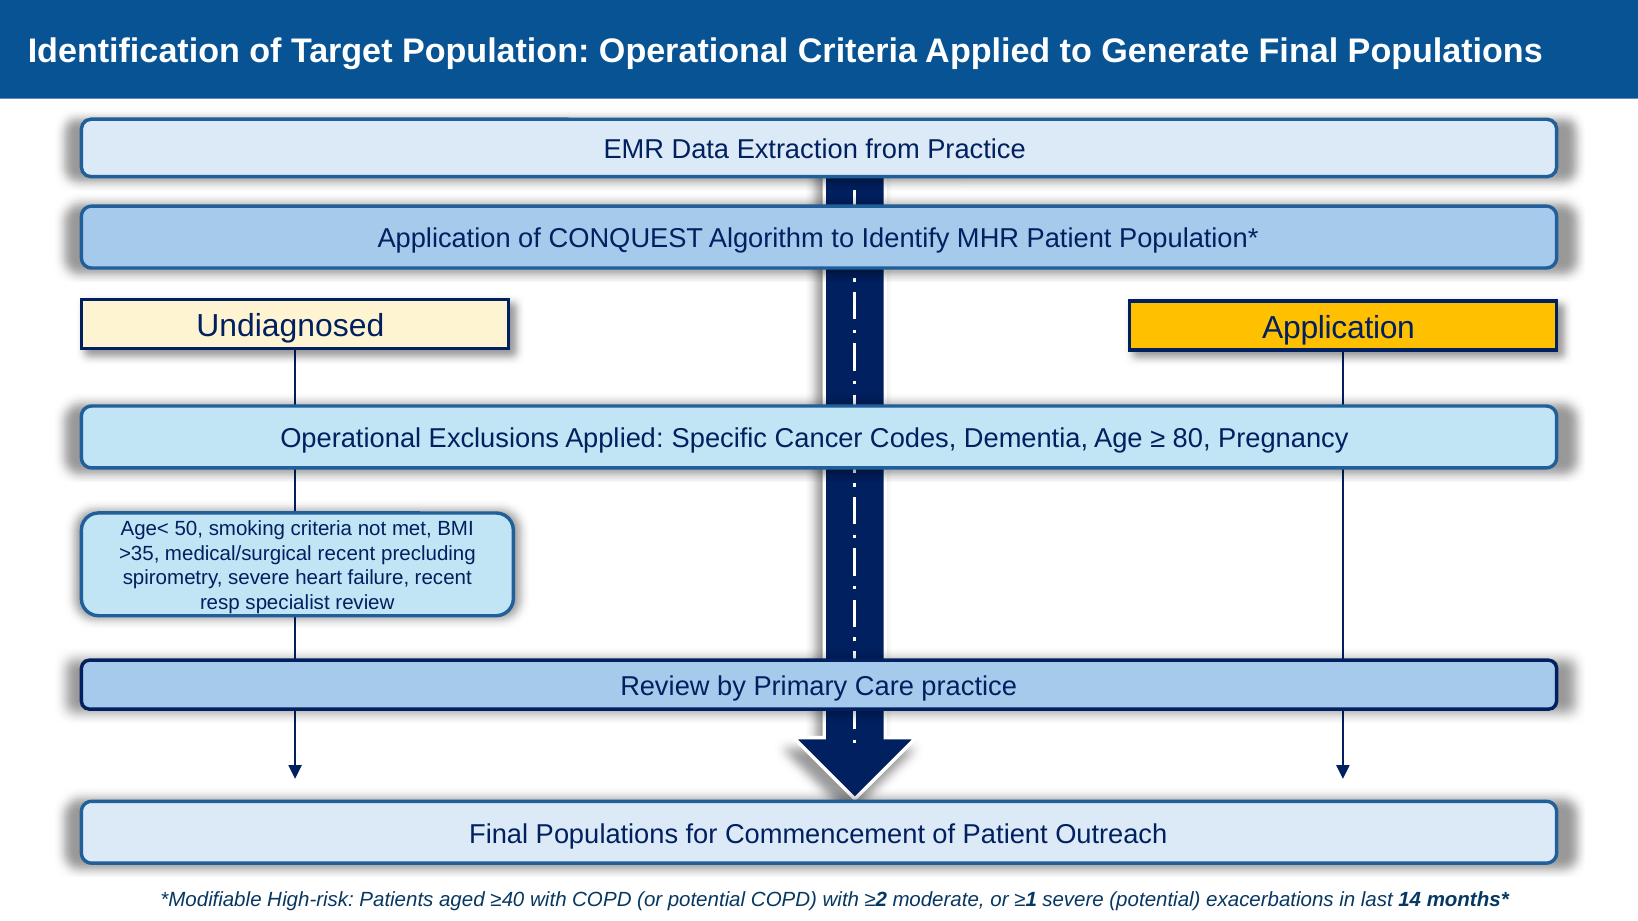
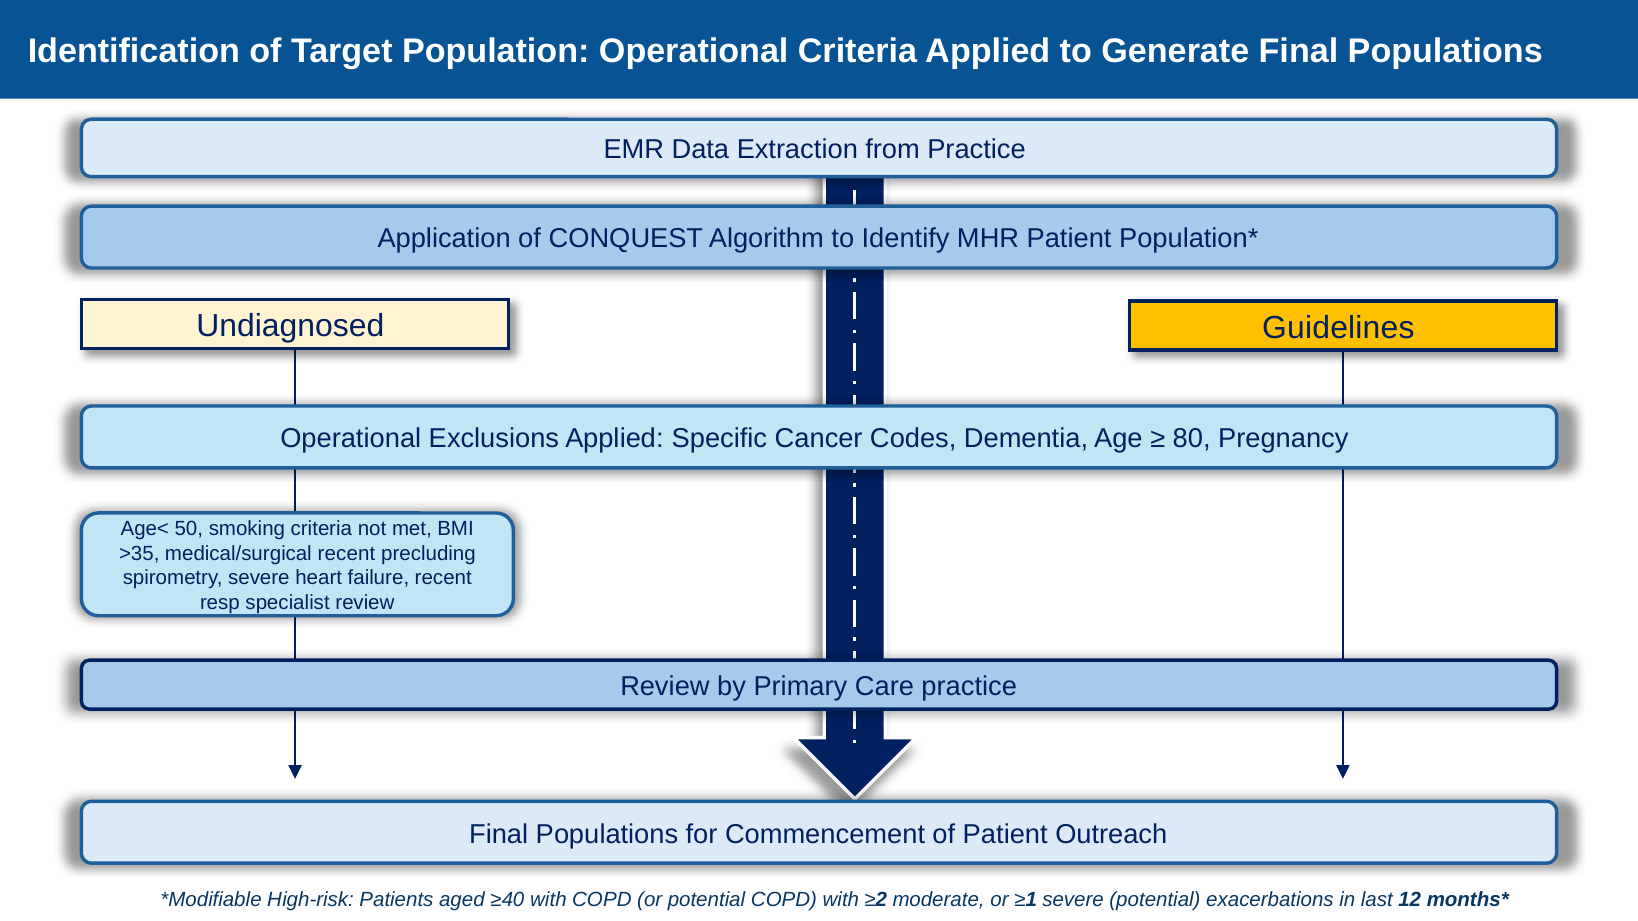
Undiagnosed Application: Application -> Guidelines (1338, 328)
14: 14 -> 12 (1410, 900)
